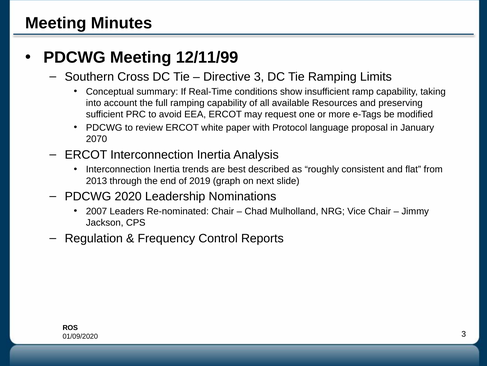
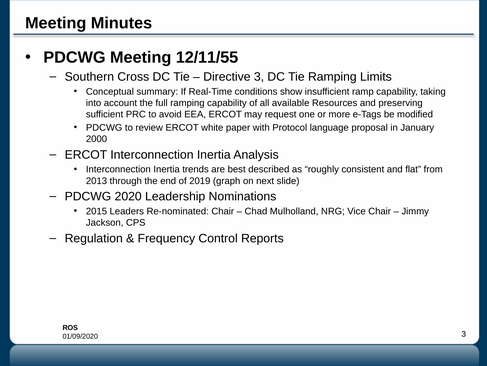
12/11/99: 12/11/99 -> 12/11/55 (207, 57)
2070: 2070 -> 2000 (97, 139)
2007: 2007 -> 2015 (97, 211)
